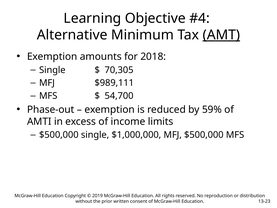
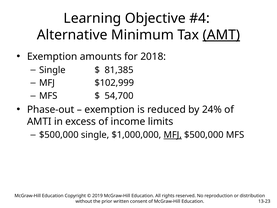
70,305: 70,305 -> 81,385 (119, 70)
$989,111: $989,111 -> $102,999 (114, 83)
59%: 59% -> 24% (212, 109)
MFJ underline: none -> present (173, 135)
